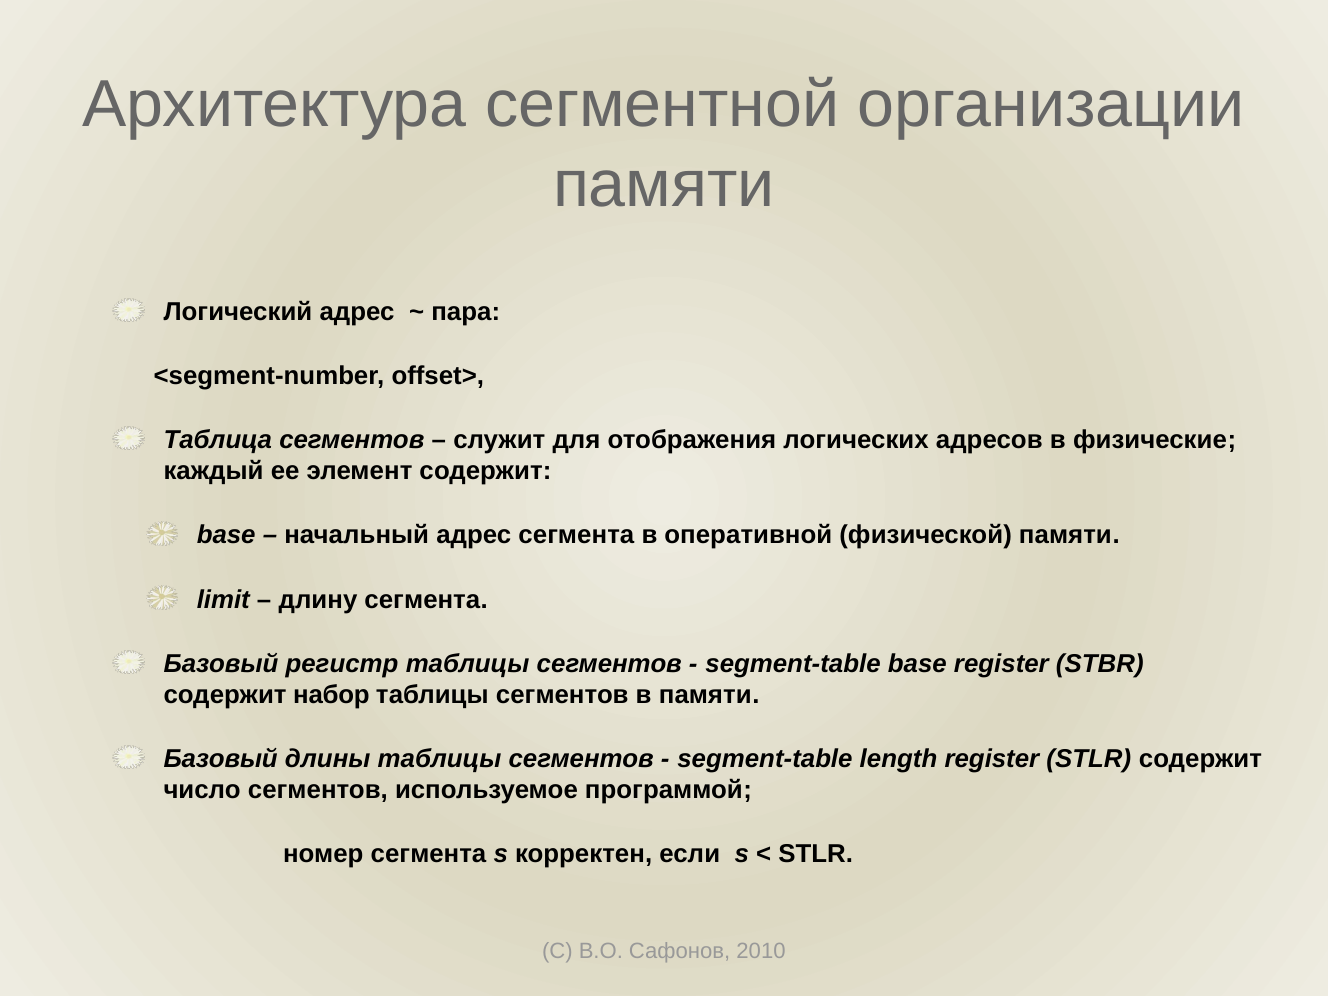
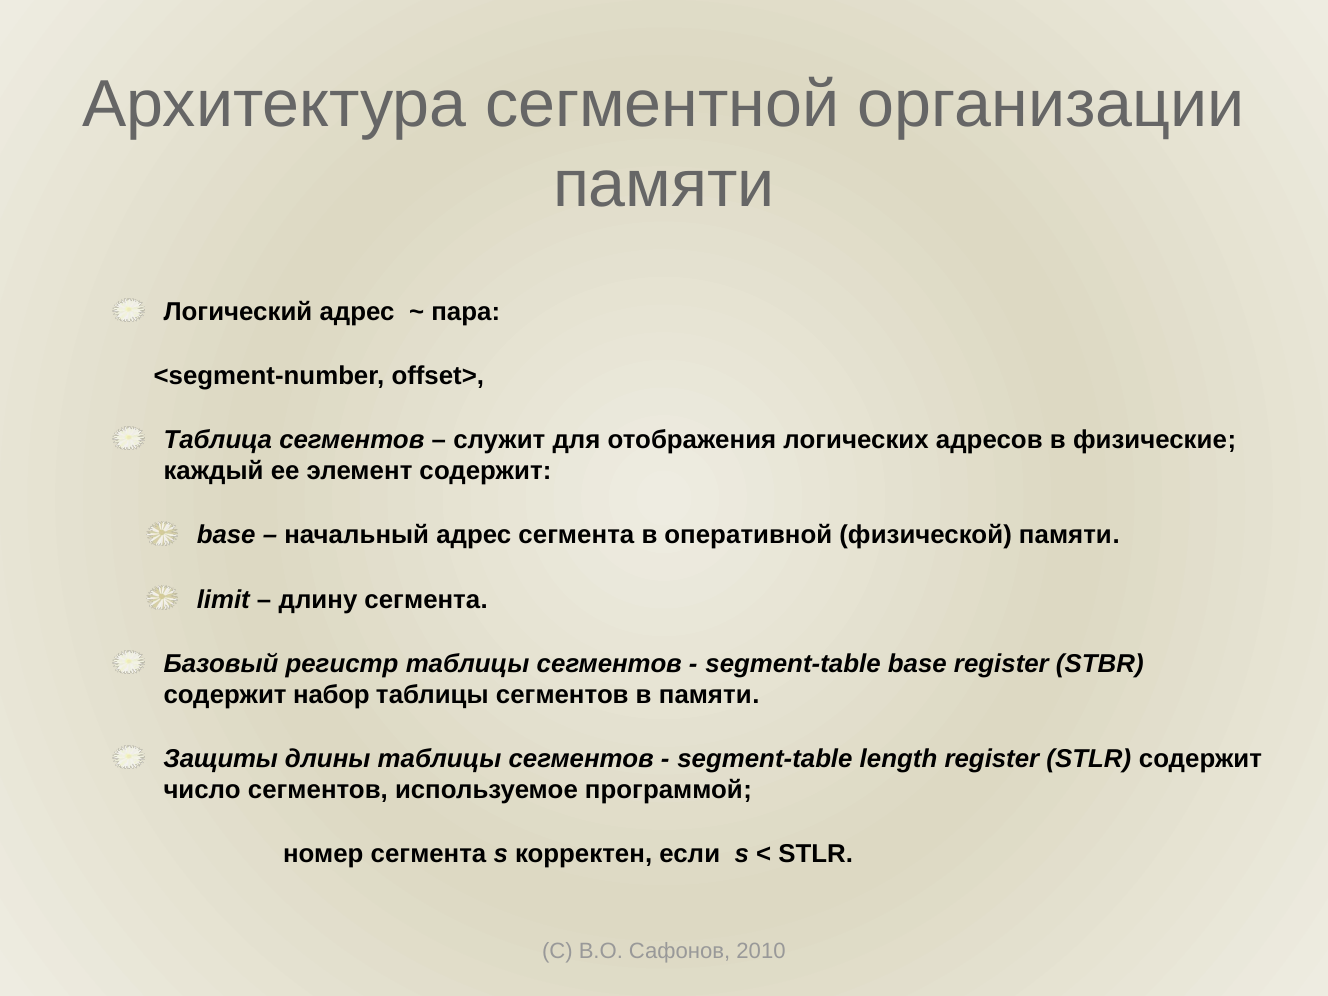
Базовый: Базовый -> Защиты (221, 759)
